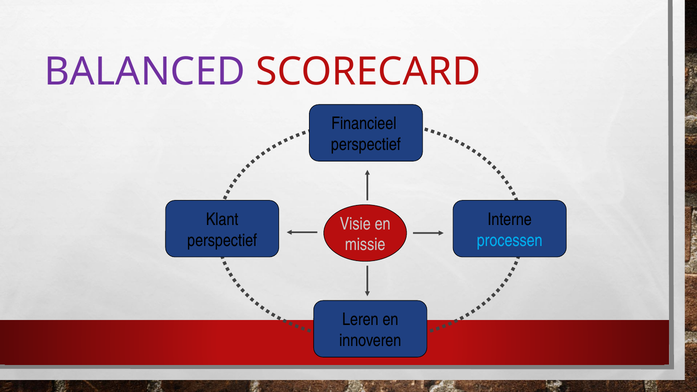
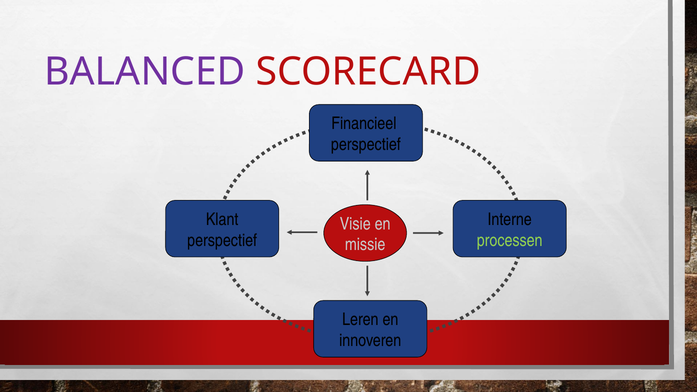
processen colour: light blue -> light green (510, 240)
